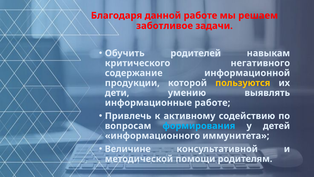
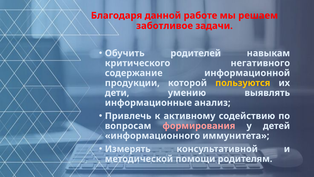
информационные работе: работе -> анализ (212, 103)
формирования colour: light blue -> pink (199, 126)
Величине: Величине -> Измерять (128, 149)
